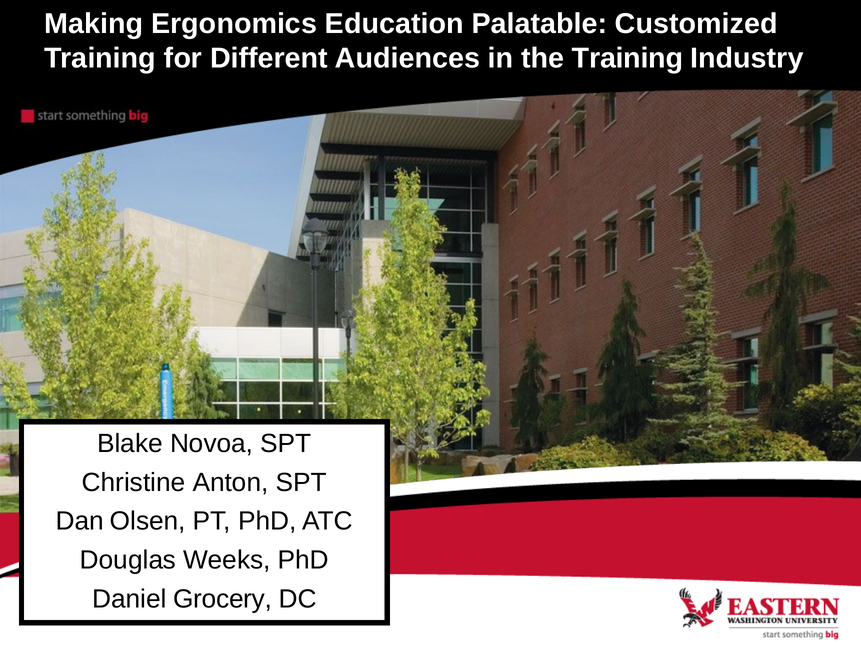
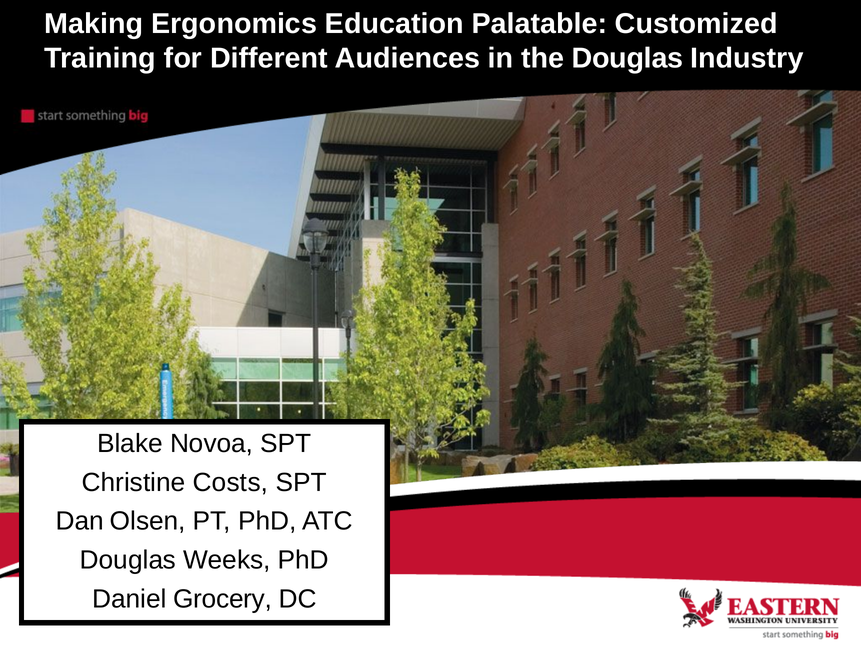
the Training: Training -> Douglas (627, 58)
Anton: Anton -> Costs (230, 482)
